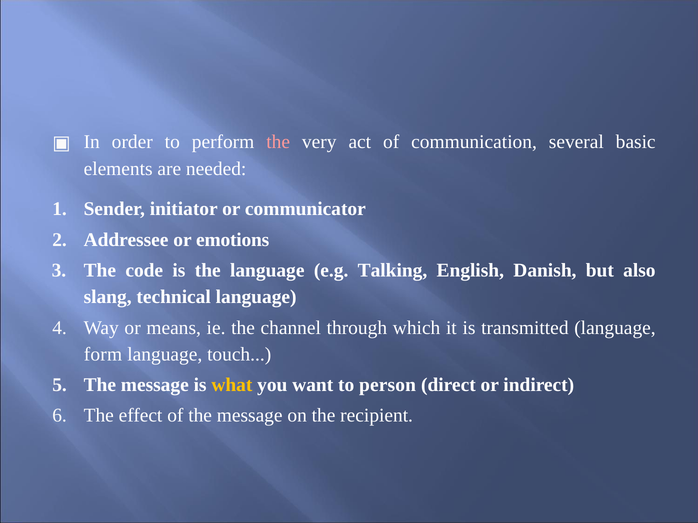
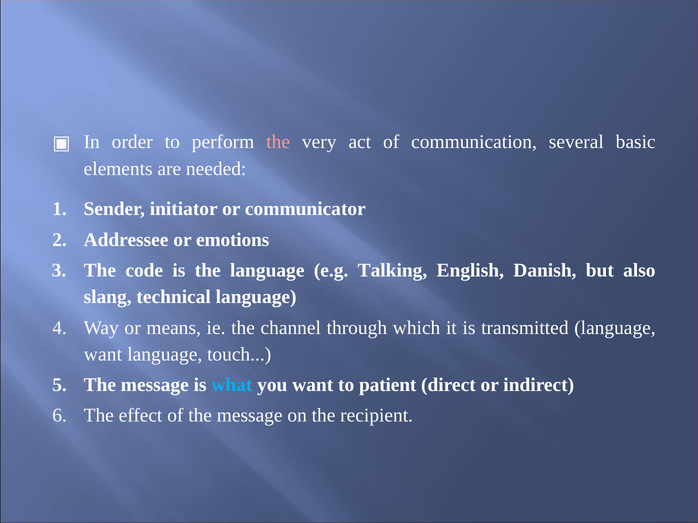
form: form -> want (103, 355)
what colour: yellow -> light blue (232, 385)
person: person -> patient (388, 385)
